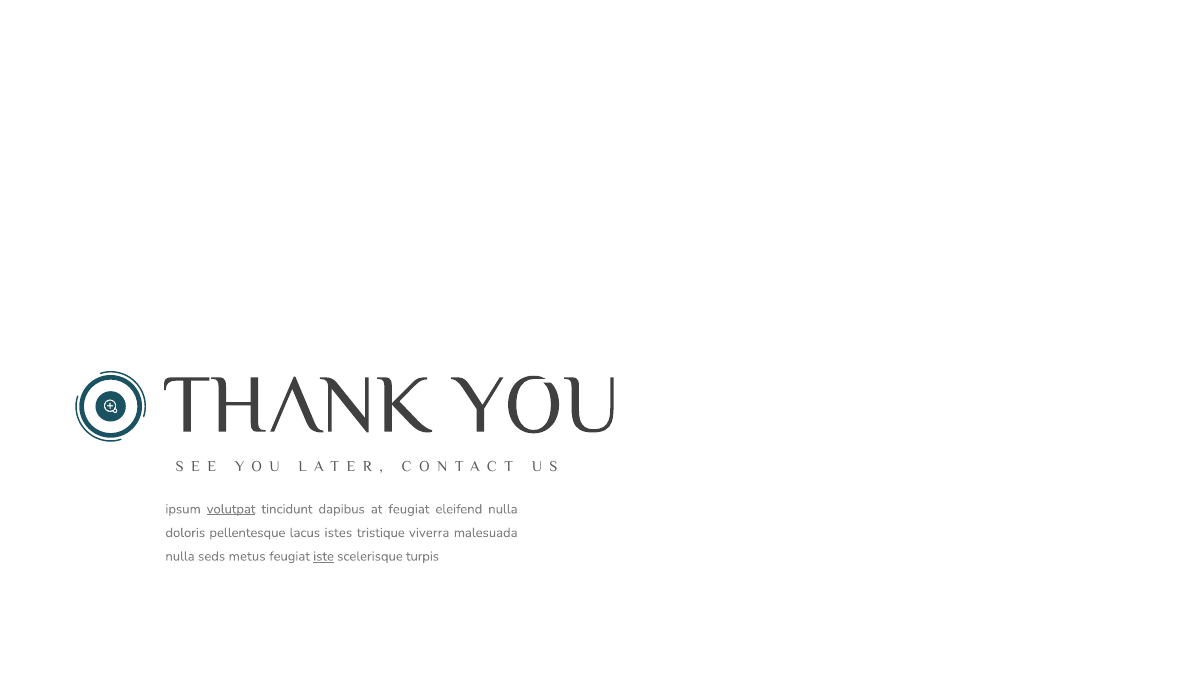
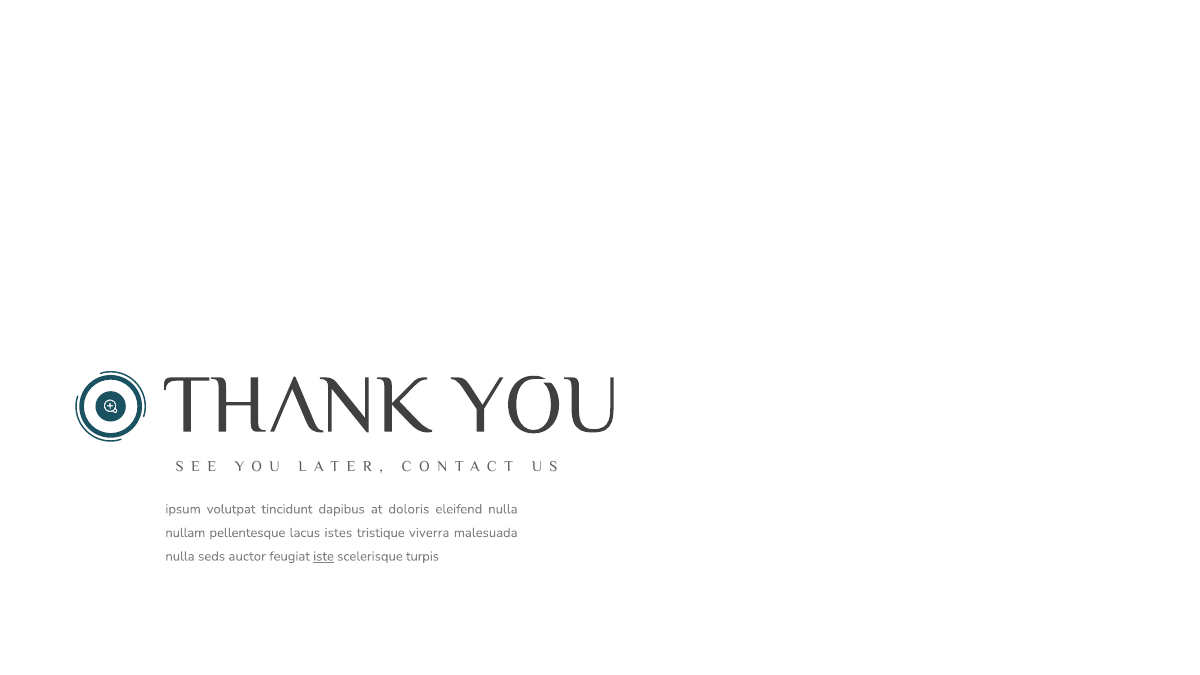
volutpat underline: present -> none (231, 509)
at feugiat: feugiat -> doloris (409, 509)
doloris: doloris -> nullam (185, 533)
metus: metus -> auctor (247, 556)
